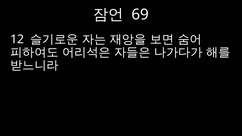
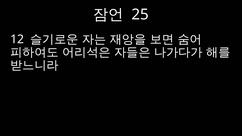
69: 69 -> 25 (140, 15)
